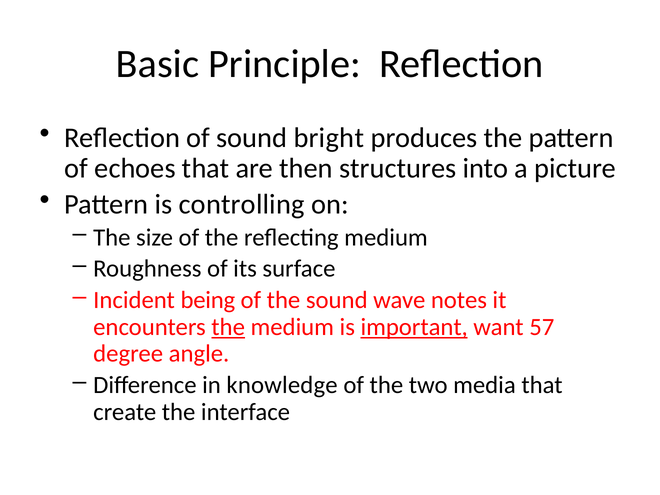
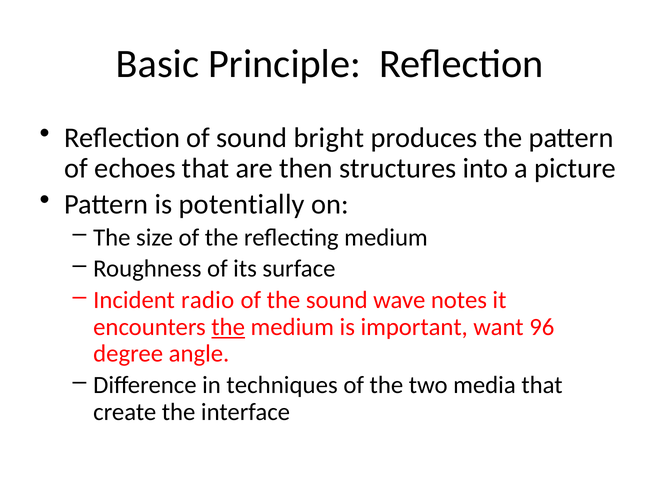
controlling: controlling -> potentially (242, 205)
being: being -> radio (208, 300)
important underline: present -> none (414, 327)
57: 57 -> 96 (542, 327)
knowledge: knowledge -> techniques (282, 385)
